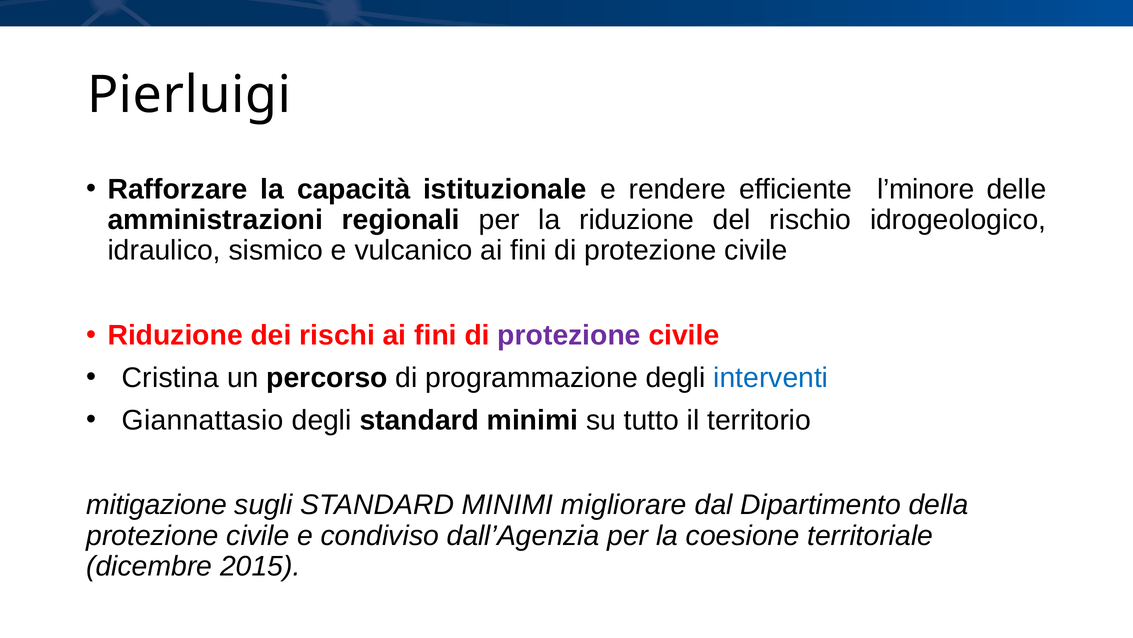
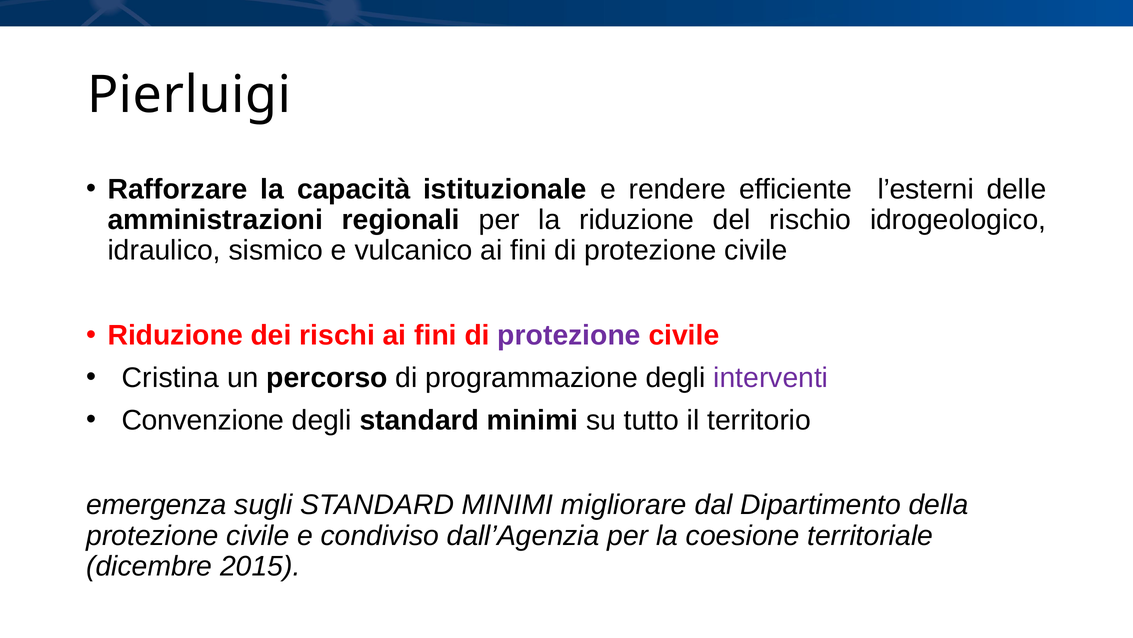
l’minore: l’minore -> l’esterni (926, 189)
interventi colour: blue -> purple (771, 377)
Giannattasio: Giannattasio -> Convenzione (203, 420)
mitigazione: mitigazione -> emergenza (157, 505)
